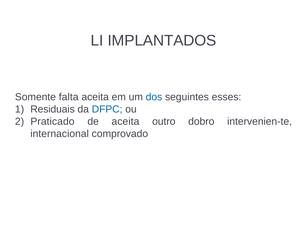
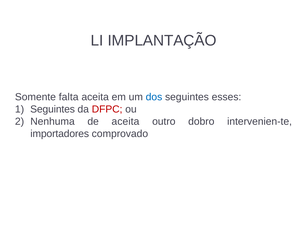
IMPLANTADOS: IMPLANTADOS -> IMPLANTAÇÃO (162, 41)
Residuais: Residuais -> Seguintes (53, 109)
DFPC colour: blue -> red (107, 109)
Praticado: Praticado -> Nenhuma (53, 122)
internacional: internacional -> importadores (60, 134)
